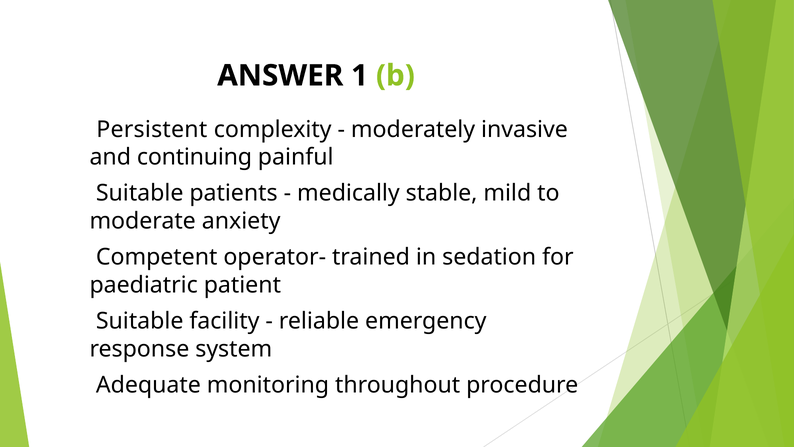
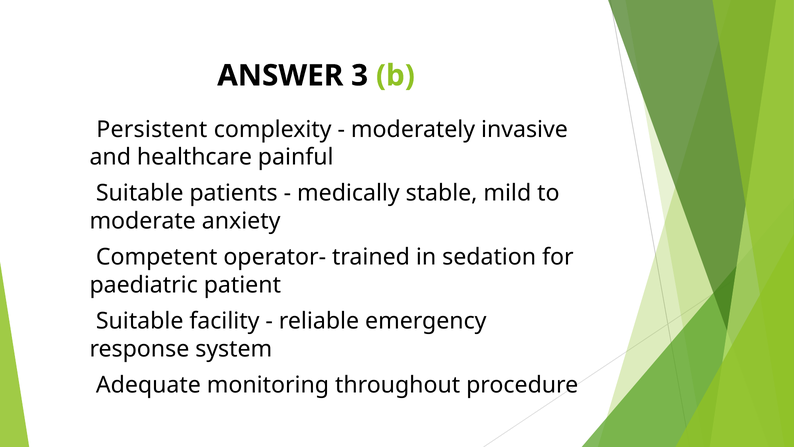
1: 1 -> 3 (360, 76)
continuing: continuing -> healthcare (194, 157)
